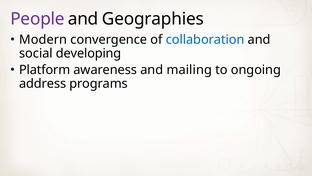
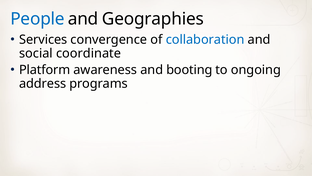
People colour: purple -> blue (37, 19)
Modern: Modern -> Services (43, 40)
developing: developing -> coordinate (89, 53)
mailing: mailing -> booting (189, 70)
